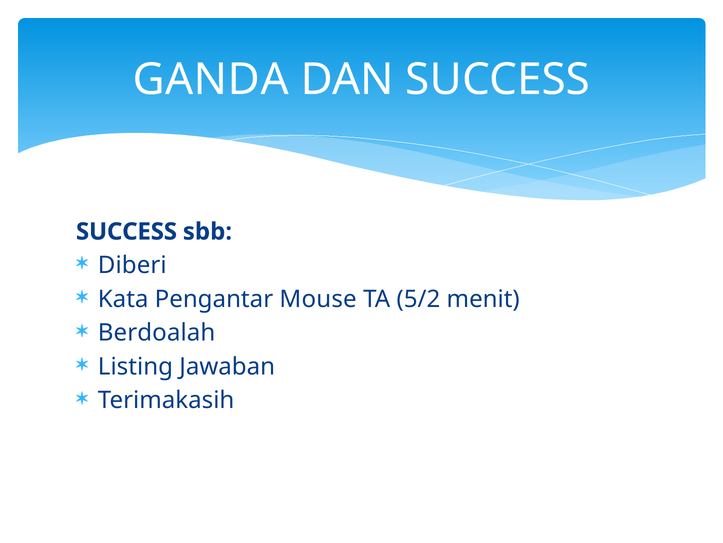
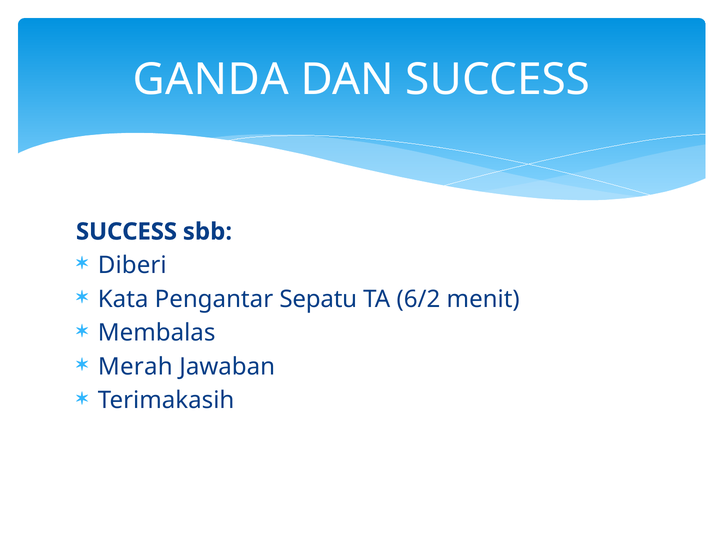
Mouse: Mouse -> Sepatu (318, 299)
5/2: 5/2 -> 6/2 (418, 299)
Berdoalah: Berdoalah -> Membalas (157, 333)
Listing: Listing -> Merah (135, 366)
